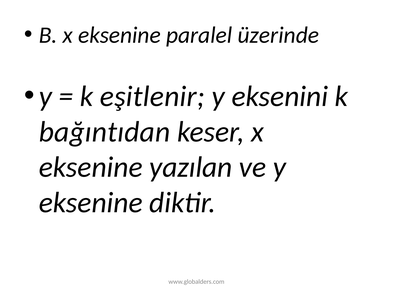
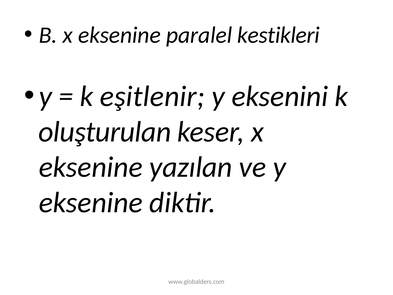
üzerinde: üzerinde -> kestikleri (278, 35)
bağıntıdan: bağıntıdan -> oluşturulan (105, 132)
